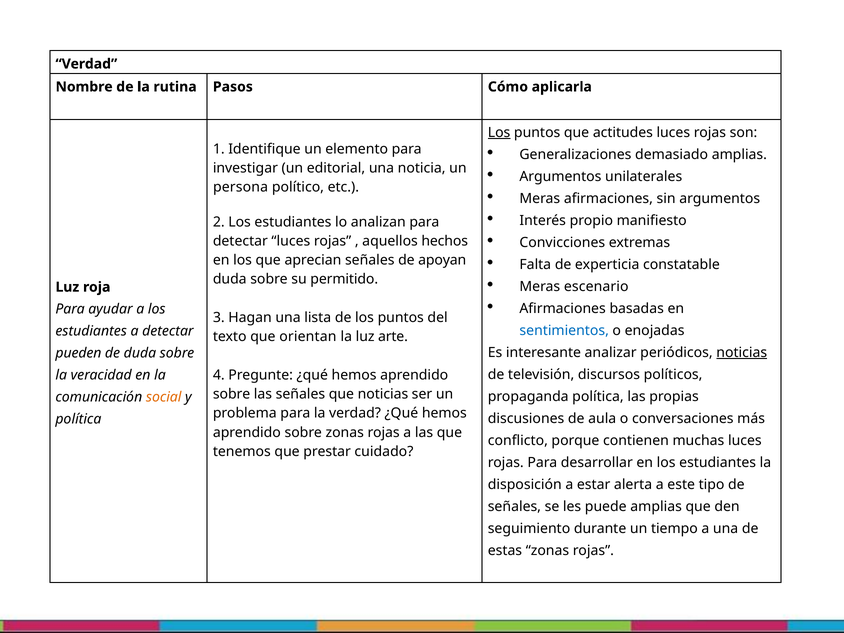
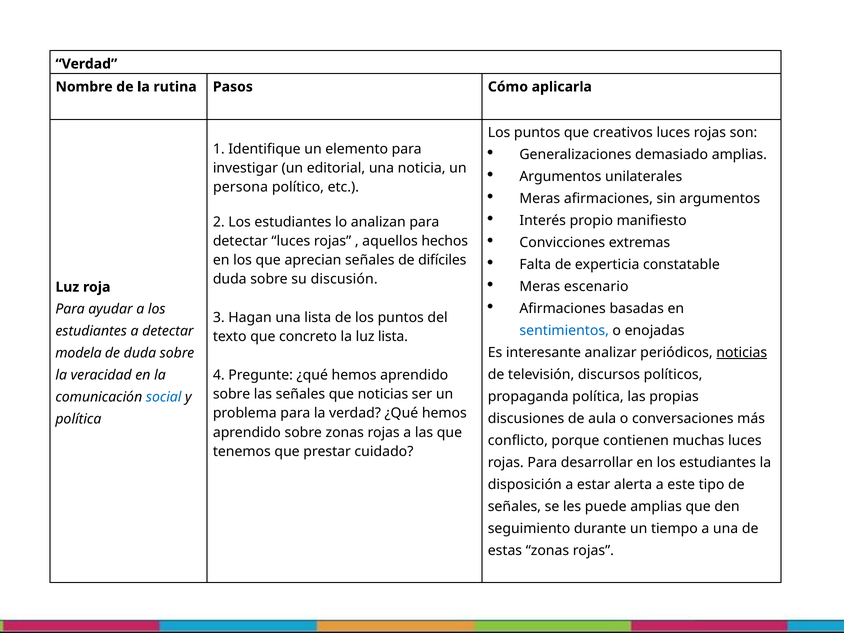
Los underline: present -> none (499, 133)
actitudes: actitudes -> creativos (623, 133)
apoyan: apoyan -> difíciles (442, 260)
permitido: permitido -> discusión (344, 279)
orientan: orientan -> concreto (308, 337)
luz arte: arte -> lista (393, 337)
pueden: pueden -> modela (78, 353)
social colour: orange -> blue (164, 397)
